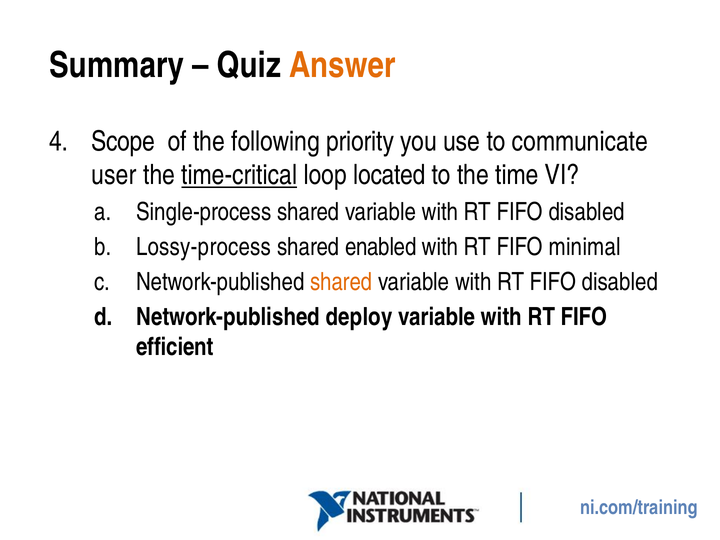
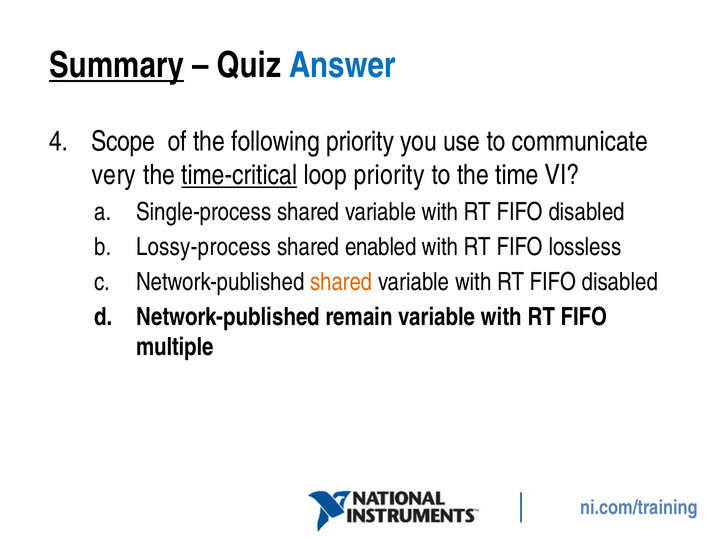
Summary underline: none -> present (117, 66)
Answer colour: orange -> blue (342, 66)
user: user -> very (114, 175)
loop located: located -> priority (389, 175)
minimal: minimal -> lossless (585, 247)
deploy: deploy -> remain (359, 317)
efficient: efficient -> multiple (175, 347)
